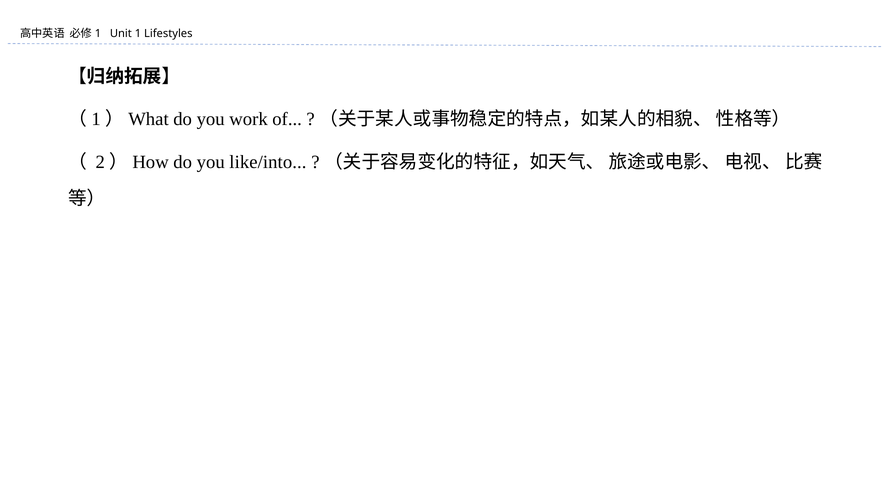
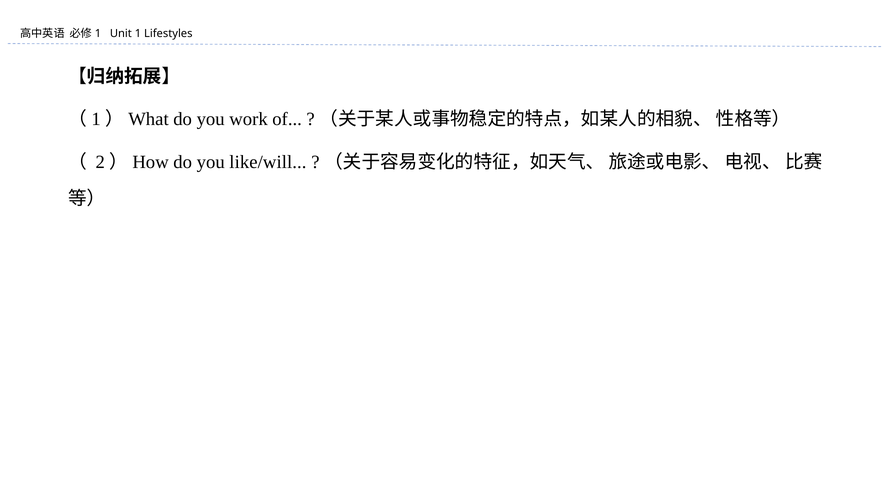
like/into: like/into -> like/will (268, 162)
